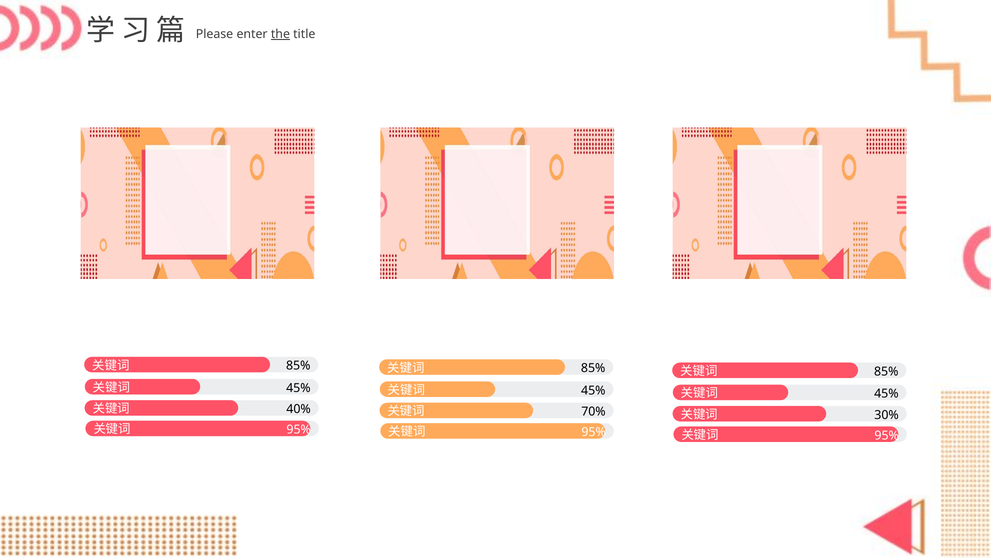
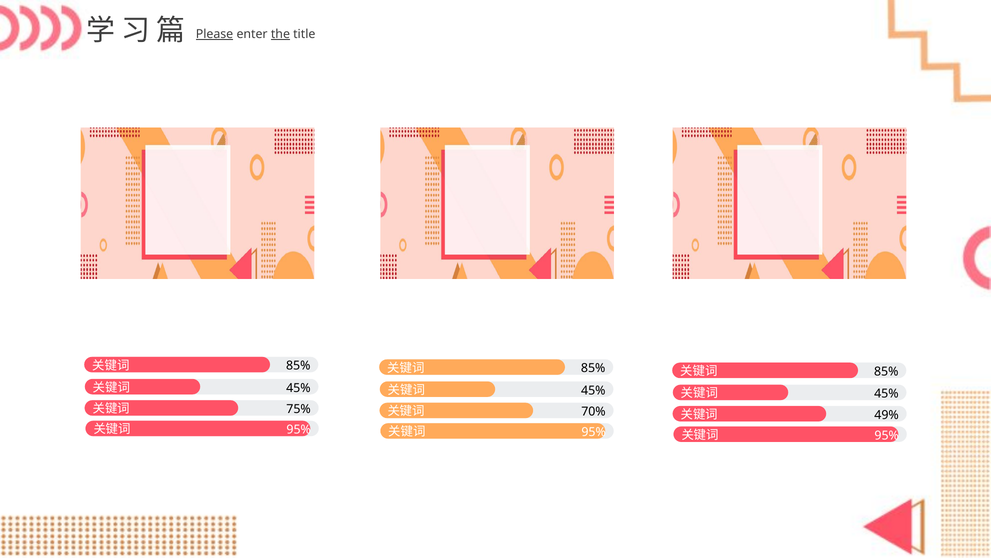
Please underline: none -> present (215, 34)
40%: 40% -> 75% (299, 409)
30%: 30% -> 49% (887, 415)
